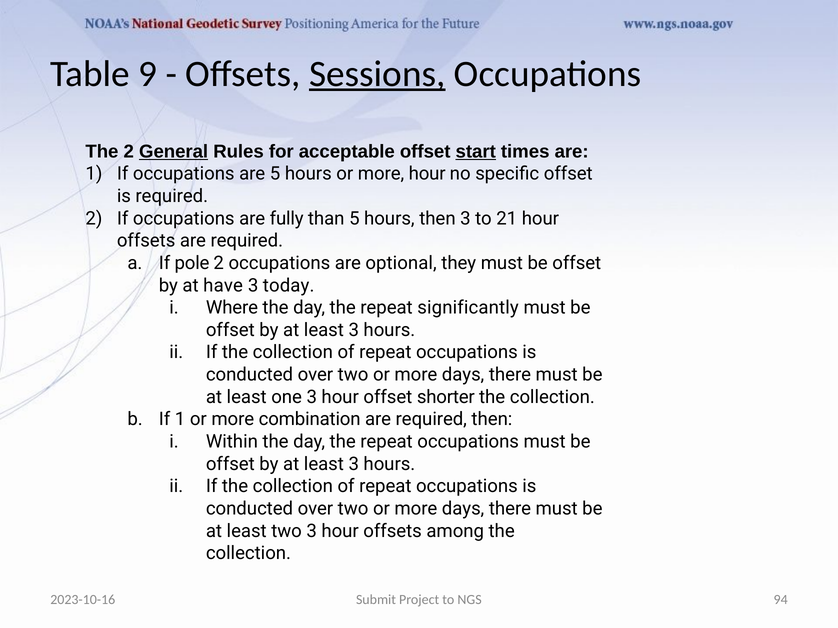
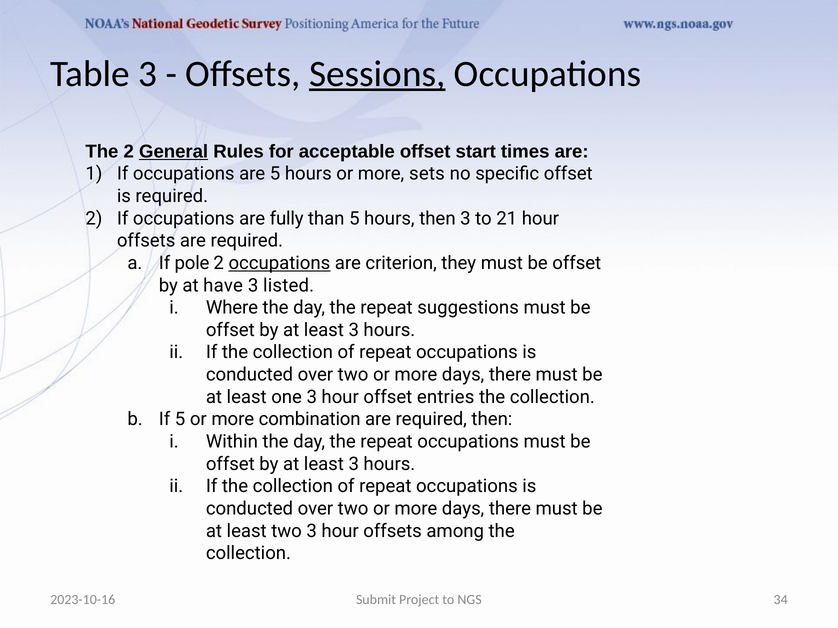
Table 9: 9 -> 3 (148, 74)
start underline: present -> none (476, 152)
more hour: hour -> sets (427, 174)
occupations underline: none -> present (279, 263)
optional: optional -> criterion (401, 263)
today: today -> listed (289, 286)
significantly: significantly -> suggestions (468, 308)
shorter: shorter -> entries (446, 397)
If 1: 1 -> 5 (180, 420)
94: 94 -> 34 (781, 600)
